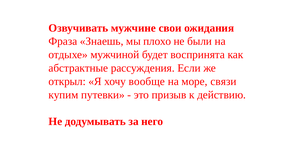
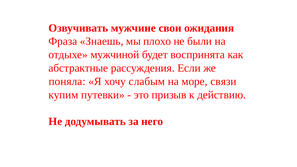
открыл: открыл -> поняла (67, 81)
вообще: вообще -> слабым (147, 81)
